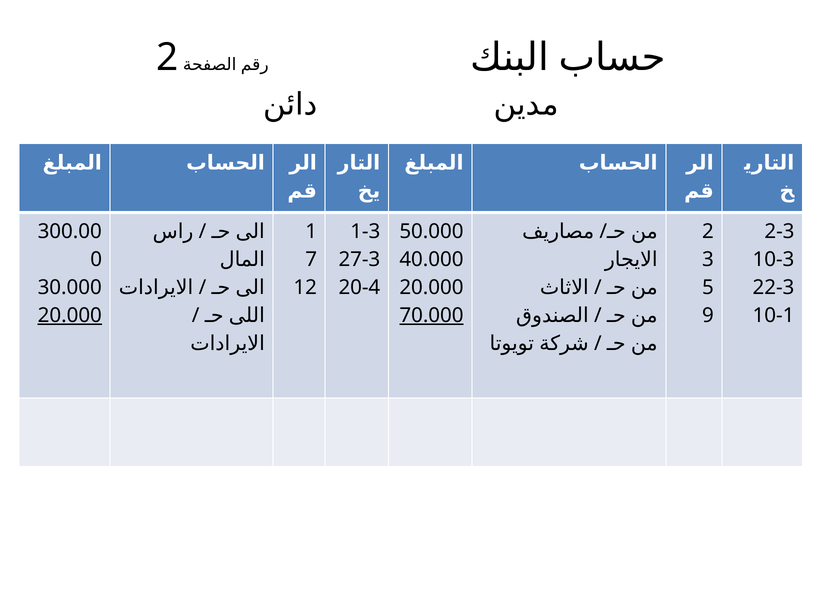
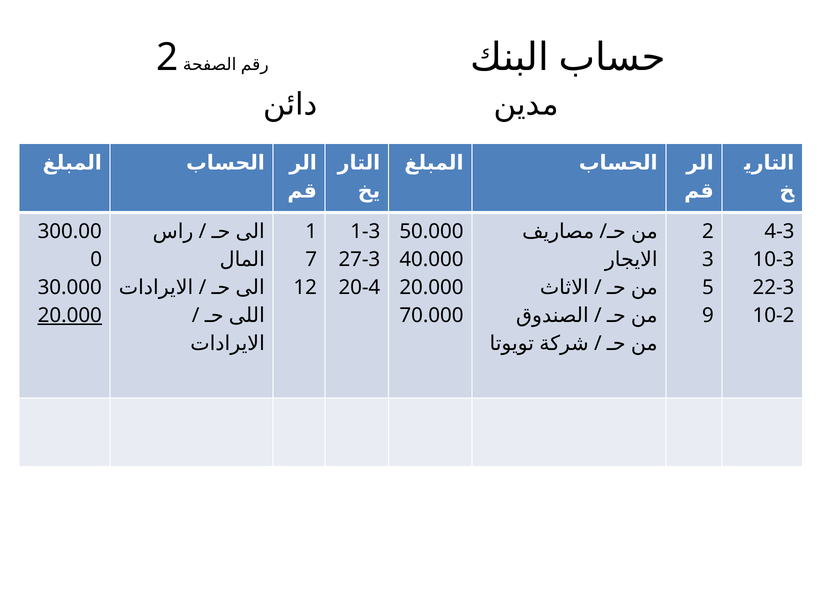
2-3: 2-3 -> 4-3 (779, 232)
70.000 underline: present -> none (431, 316)
10-1: 10-1 -> 10-2 (774, 316)
